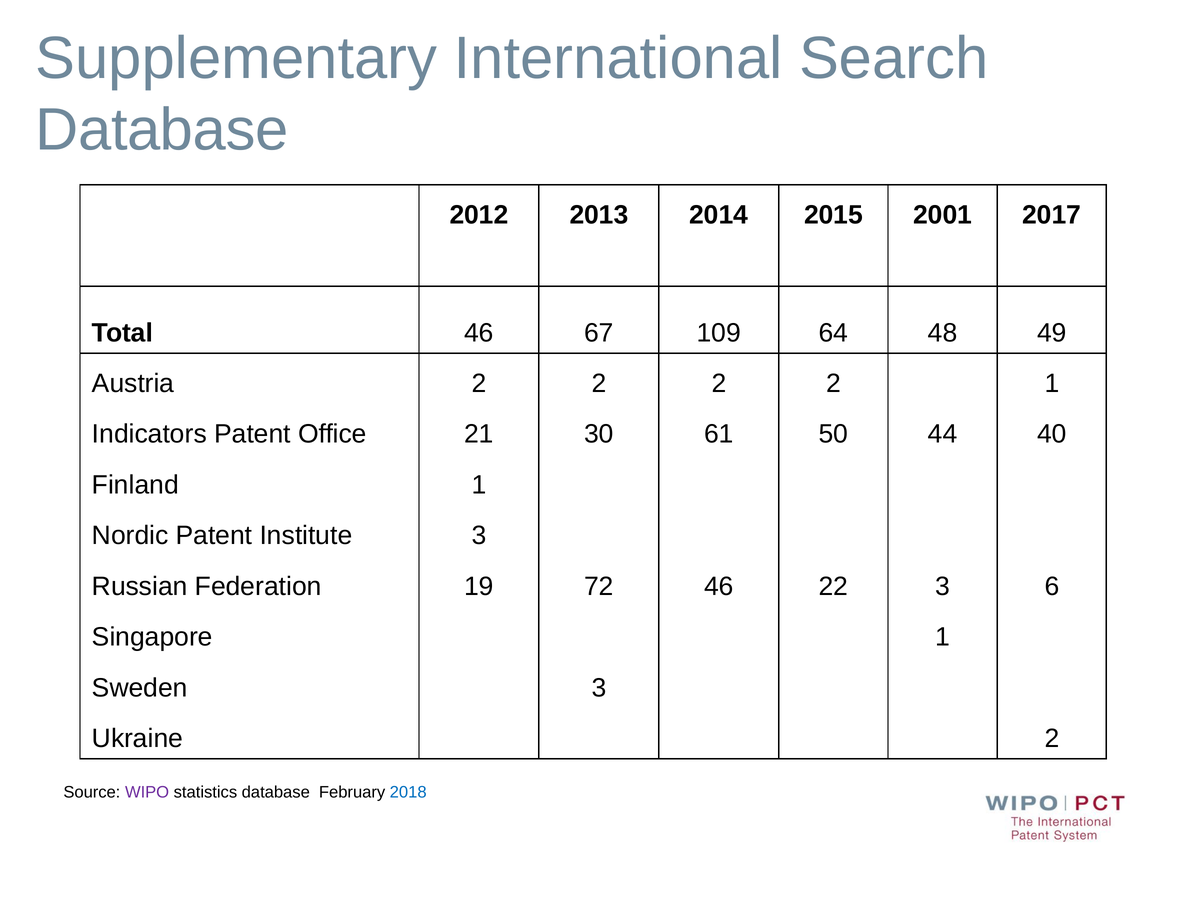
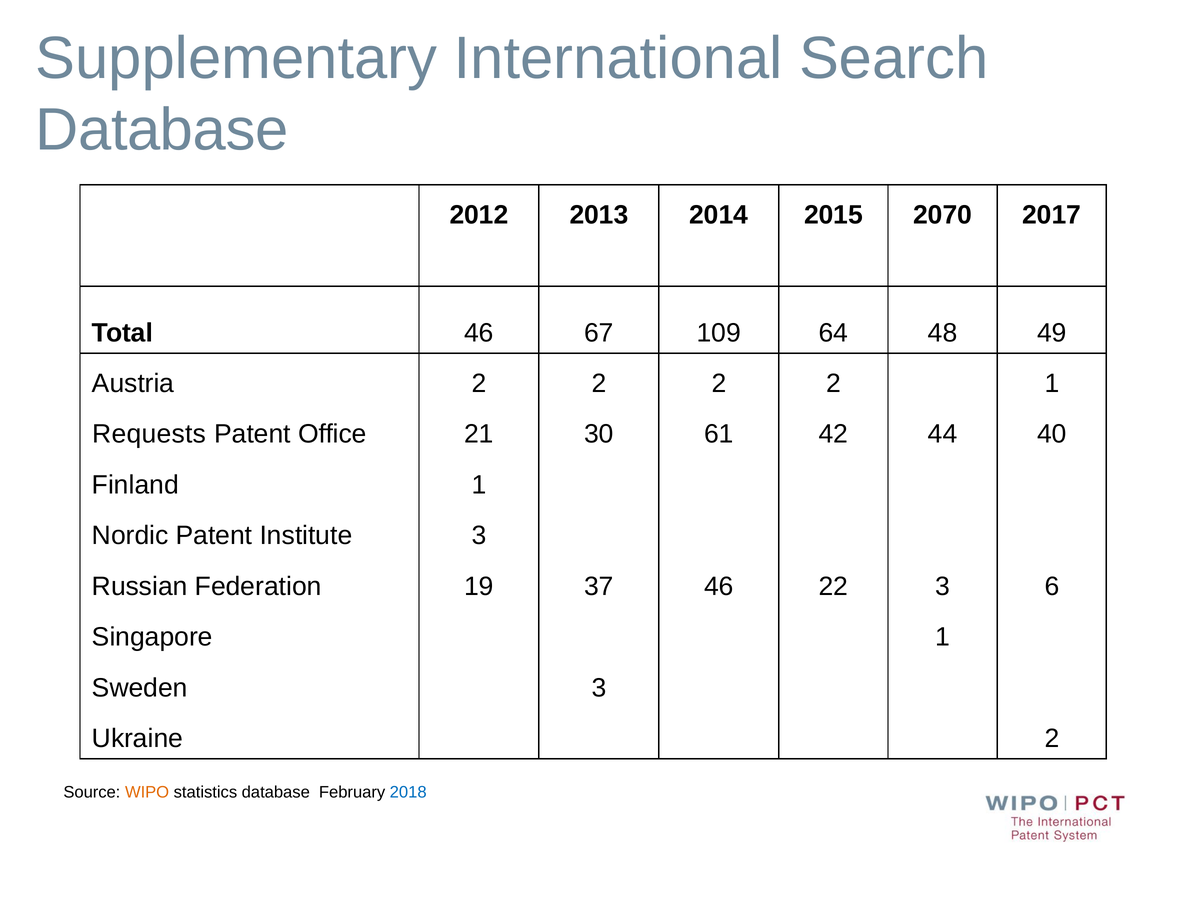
2001: 2001 -> 2070 (943, 215)
Indicators: Indicators -> Requests (149, 434)
50: 50 -> 42 (833, 434)
72: 72 -> 37 (599, 586)
WIPO colour: purple -> orange (147, 792)
